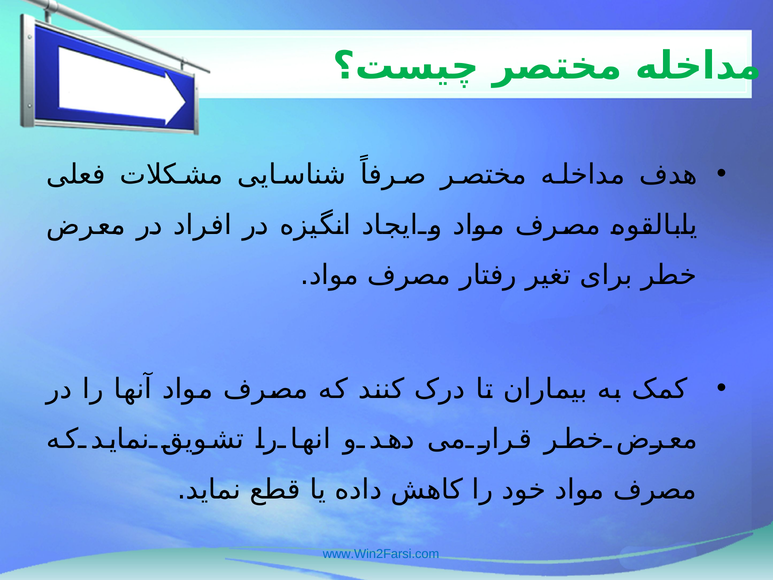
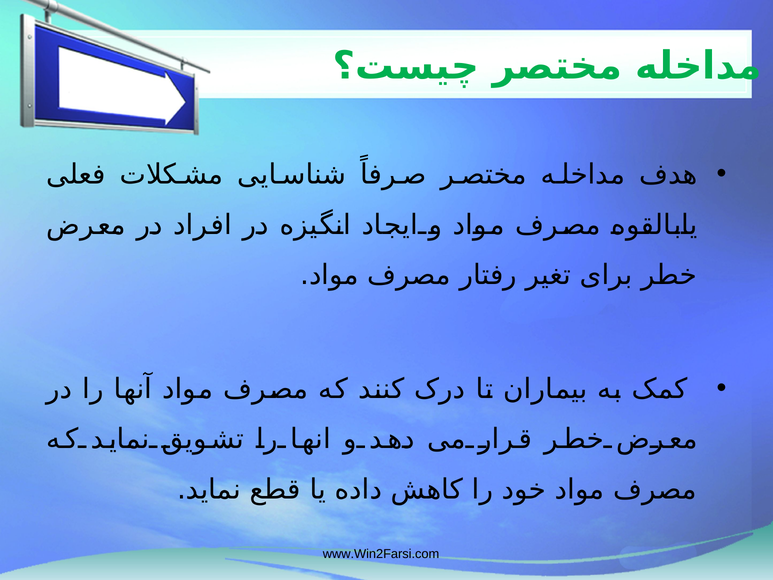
www.Win2Farsi.com colour: blue -> black (381, 554)
